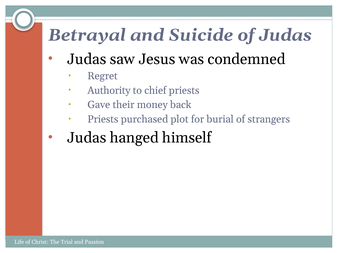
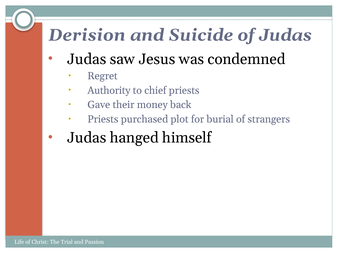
Betrayal: Betrayal -> Derision (87, 35)
